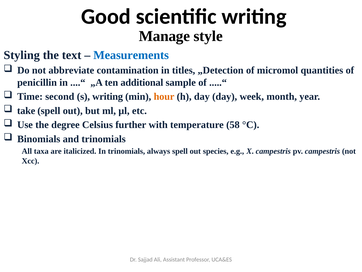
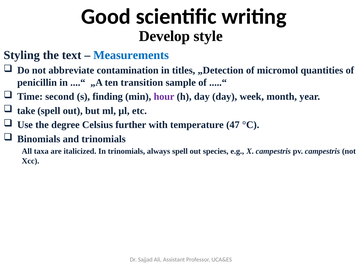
Manage: Manage -> Develop (164, 36)
additional: additional -> transition (142, 82)
s writing: writing -> finding (108, 96)
hour colour: orange -> purple (164, 96)
58: 58 -> 47 (233, 125)
